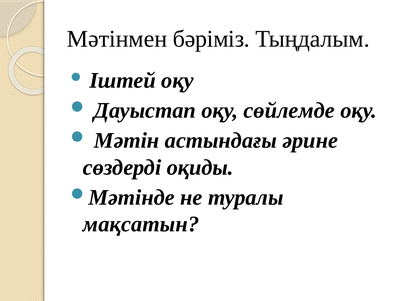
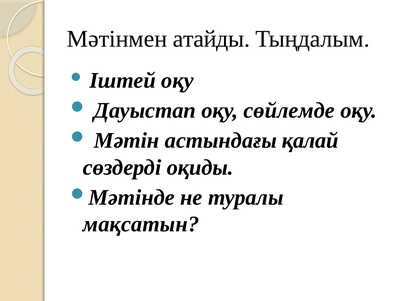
бәріміз: бәріміз -> атайды (211, 39)
әрине: әрине -> қалай (310, 140)
